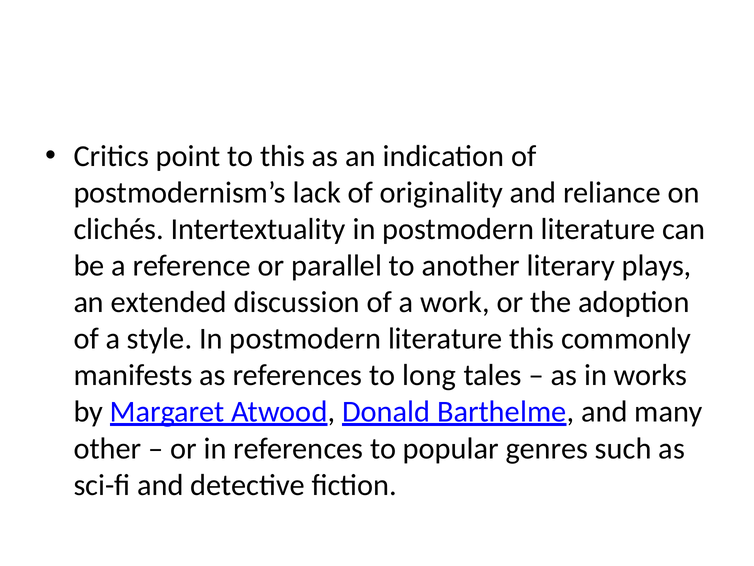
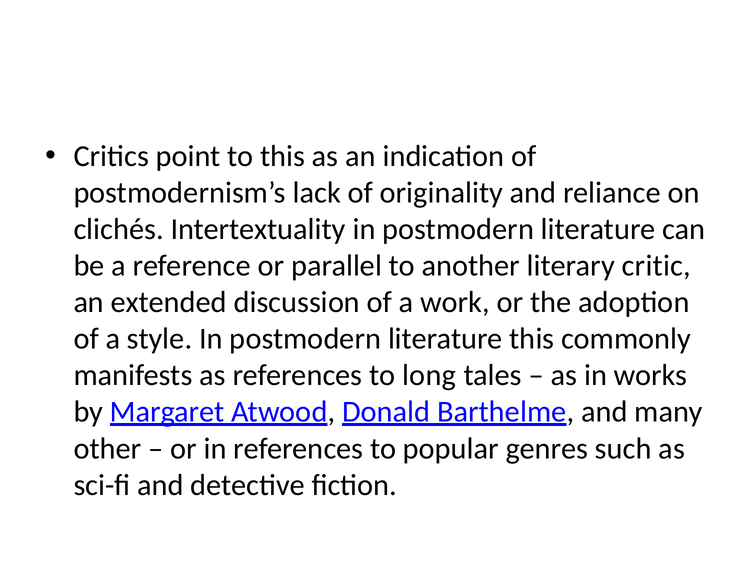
plays: plays -> critic (656, 265)
